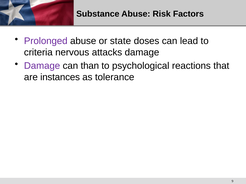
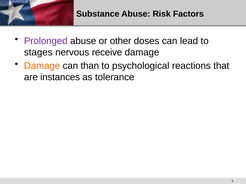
state: state -> other (121, 41)
criteria: criteria -> stages (38, 53)
attacks: attacks -> receive (107, 53)
Damage colour: purple -> orange (42, 66)
